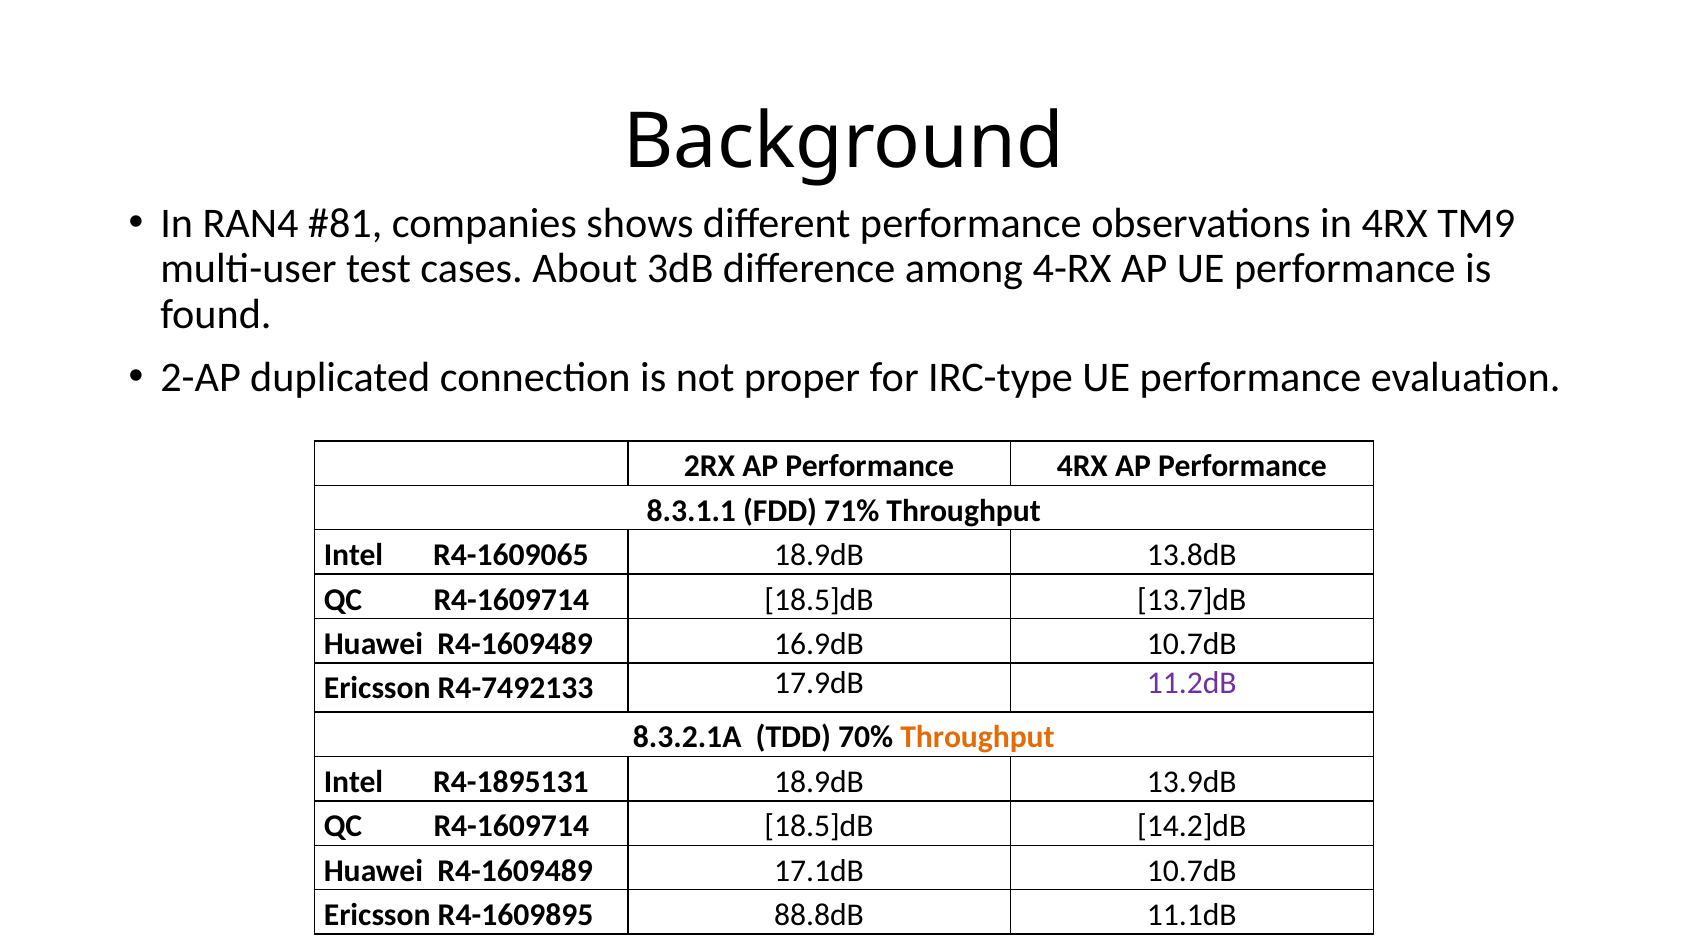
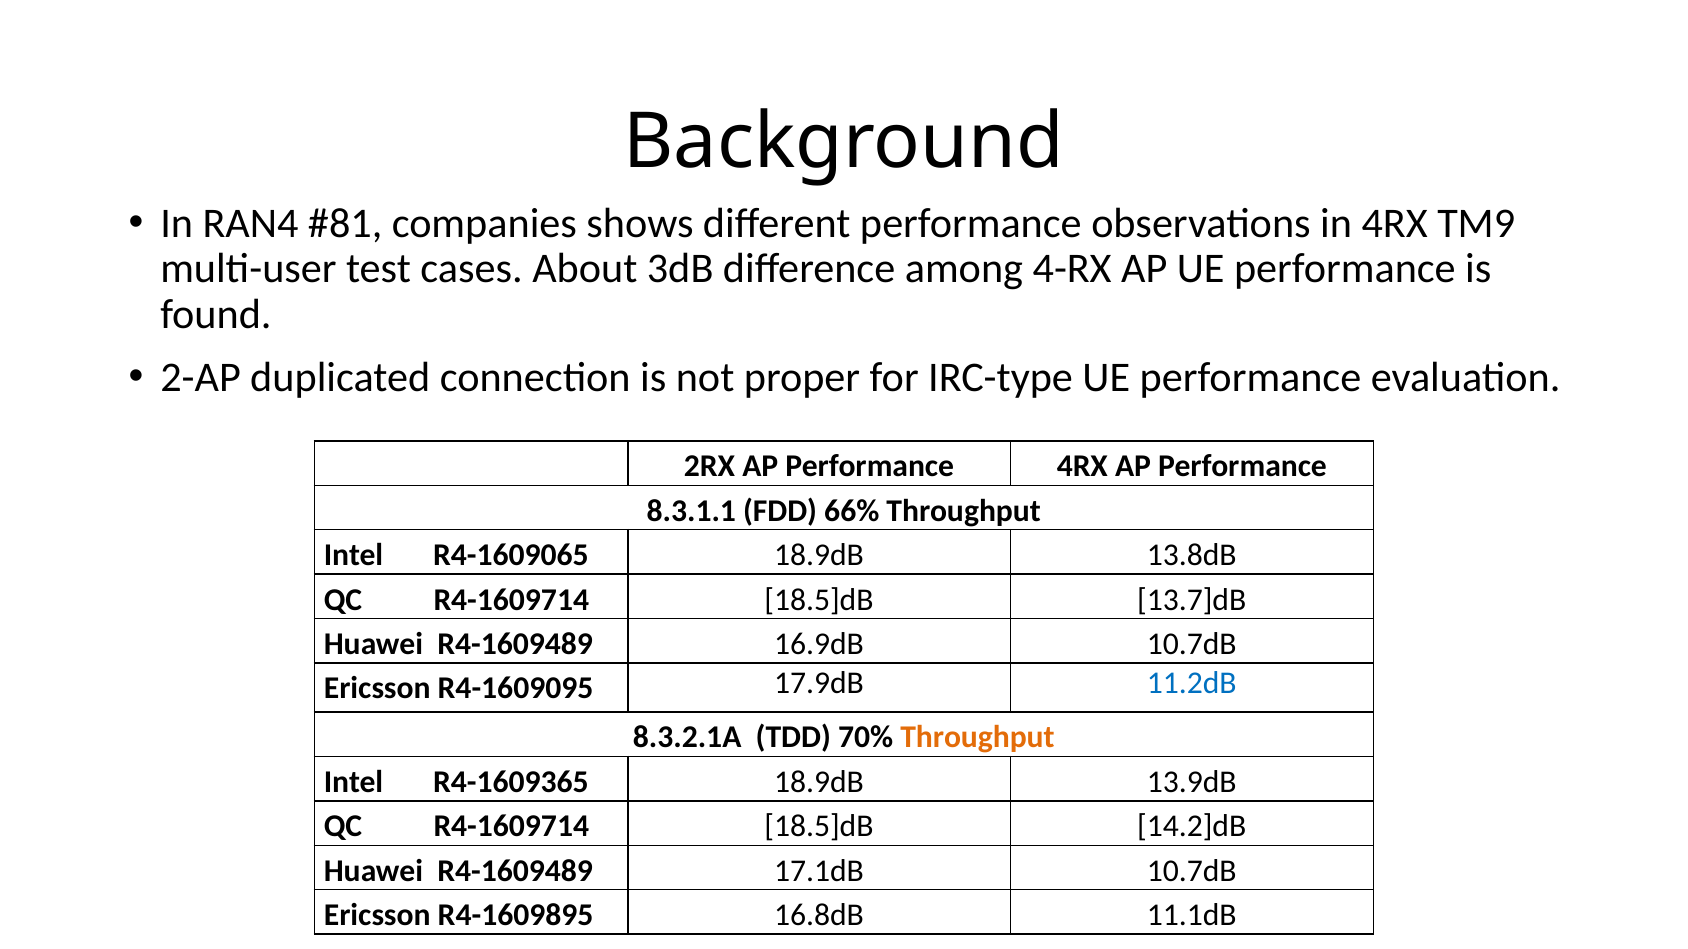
71%: 71% -> 66% (852, 511)
R4-7492133: R4-7492133 -> R4-1609095 (516, 689)
11.2dB colour: purple -> blue (1192, 683)
R4-1895131: R4-1895131 -> R4-1609365 (511, 782)
88.8dB: 88.8dB -> 16.8dB (819, 916)
